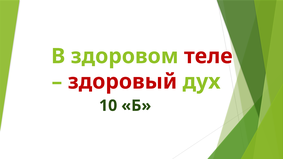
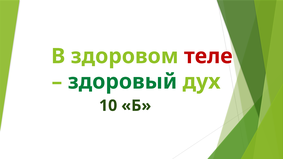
здоровый colour: red -> green (122, 82)
